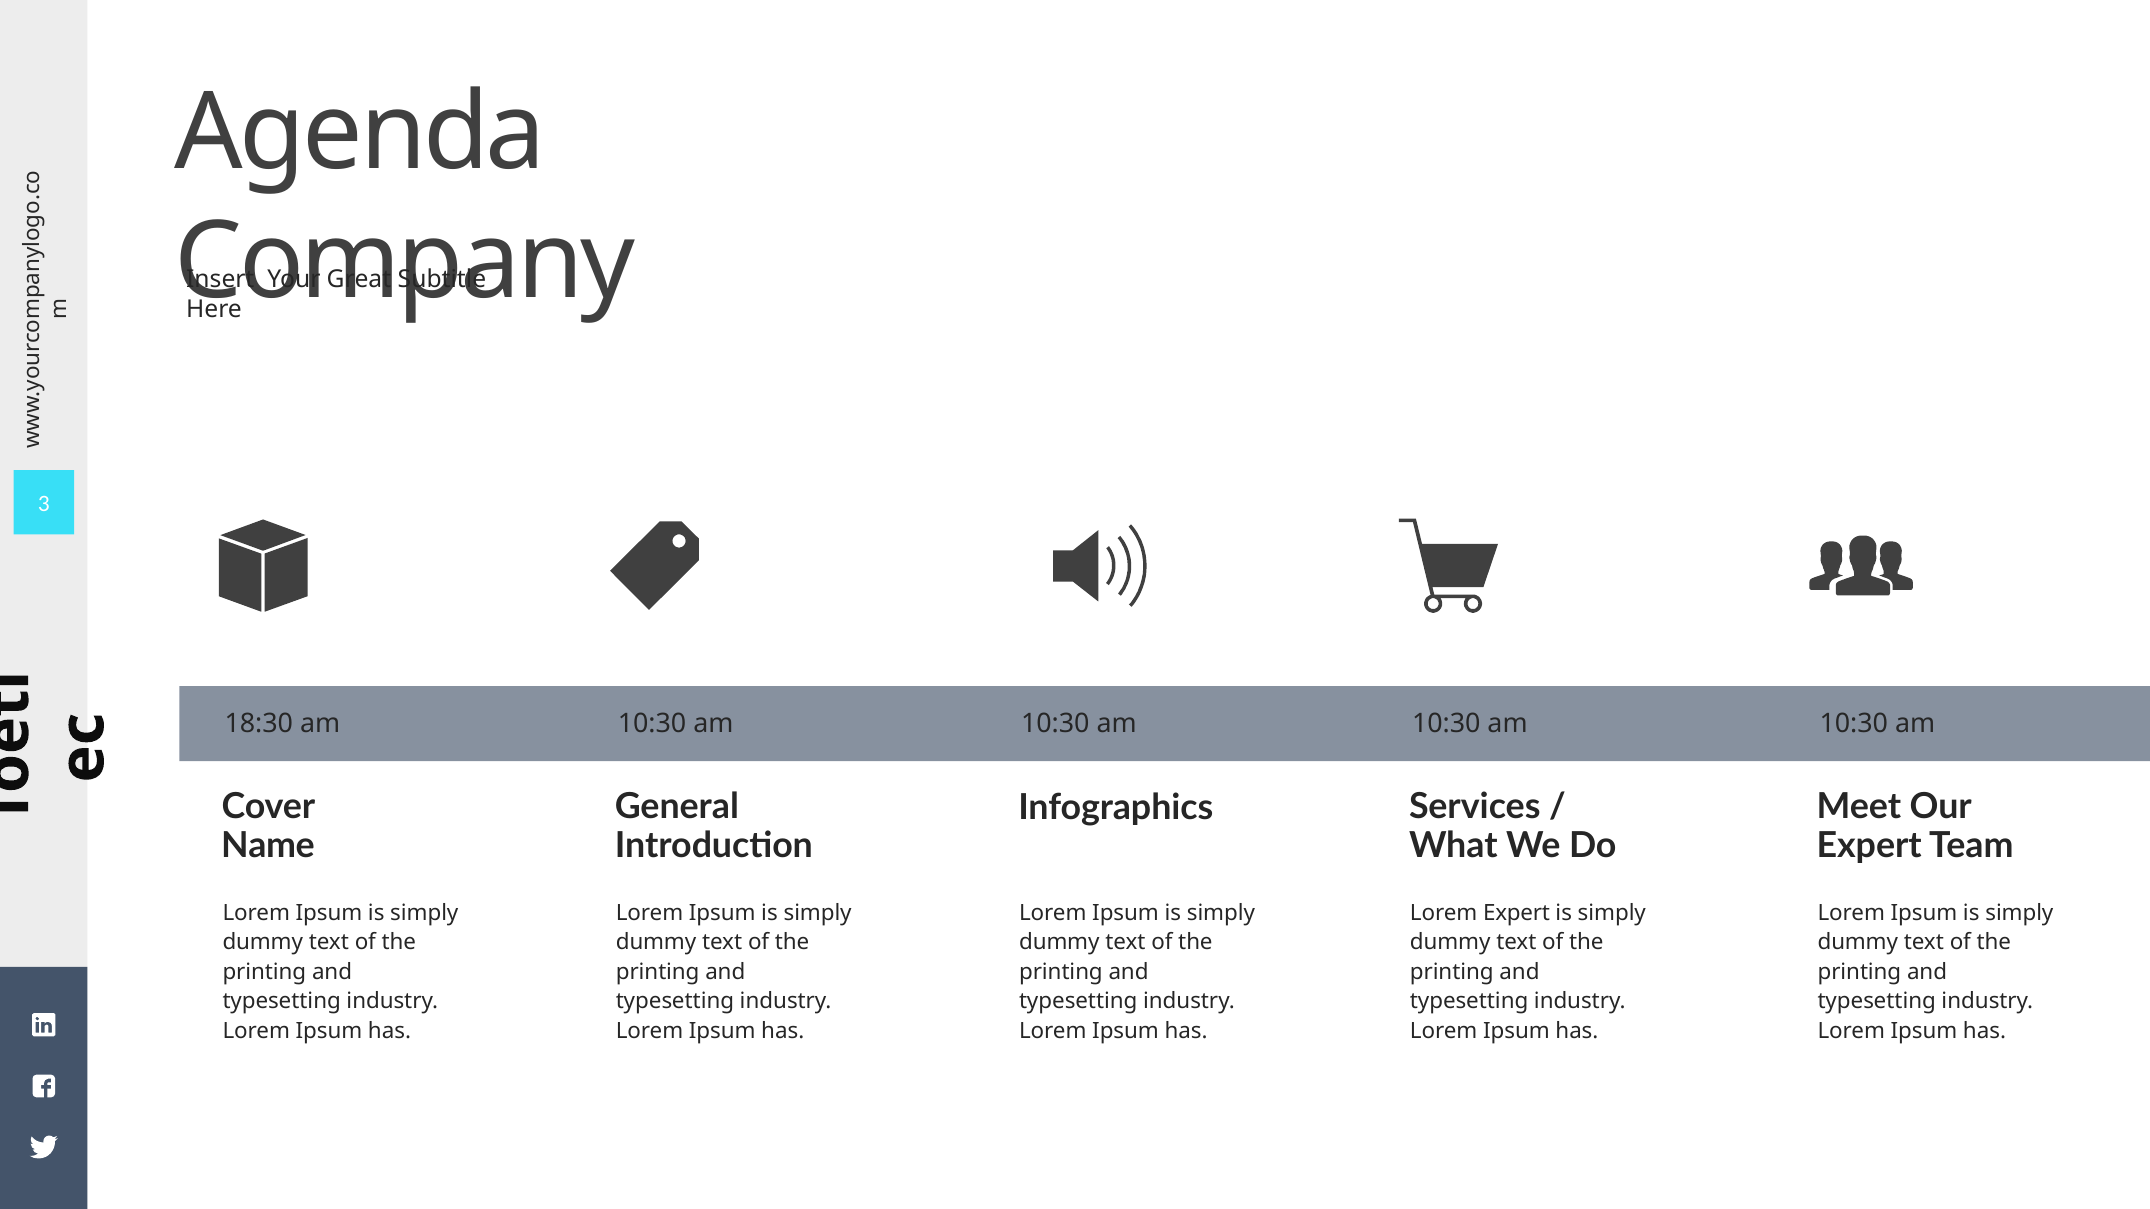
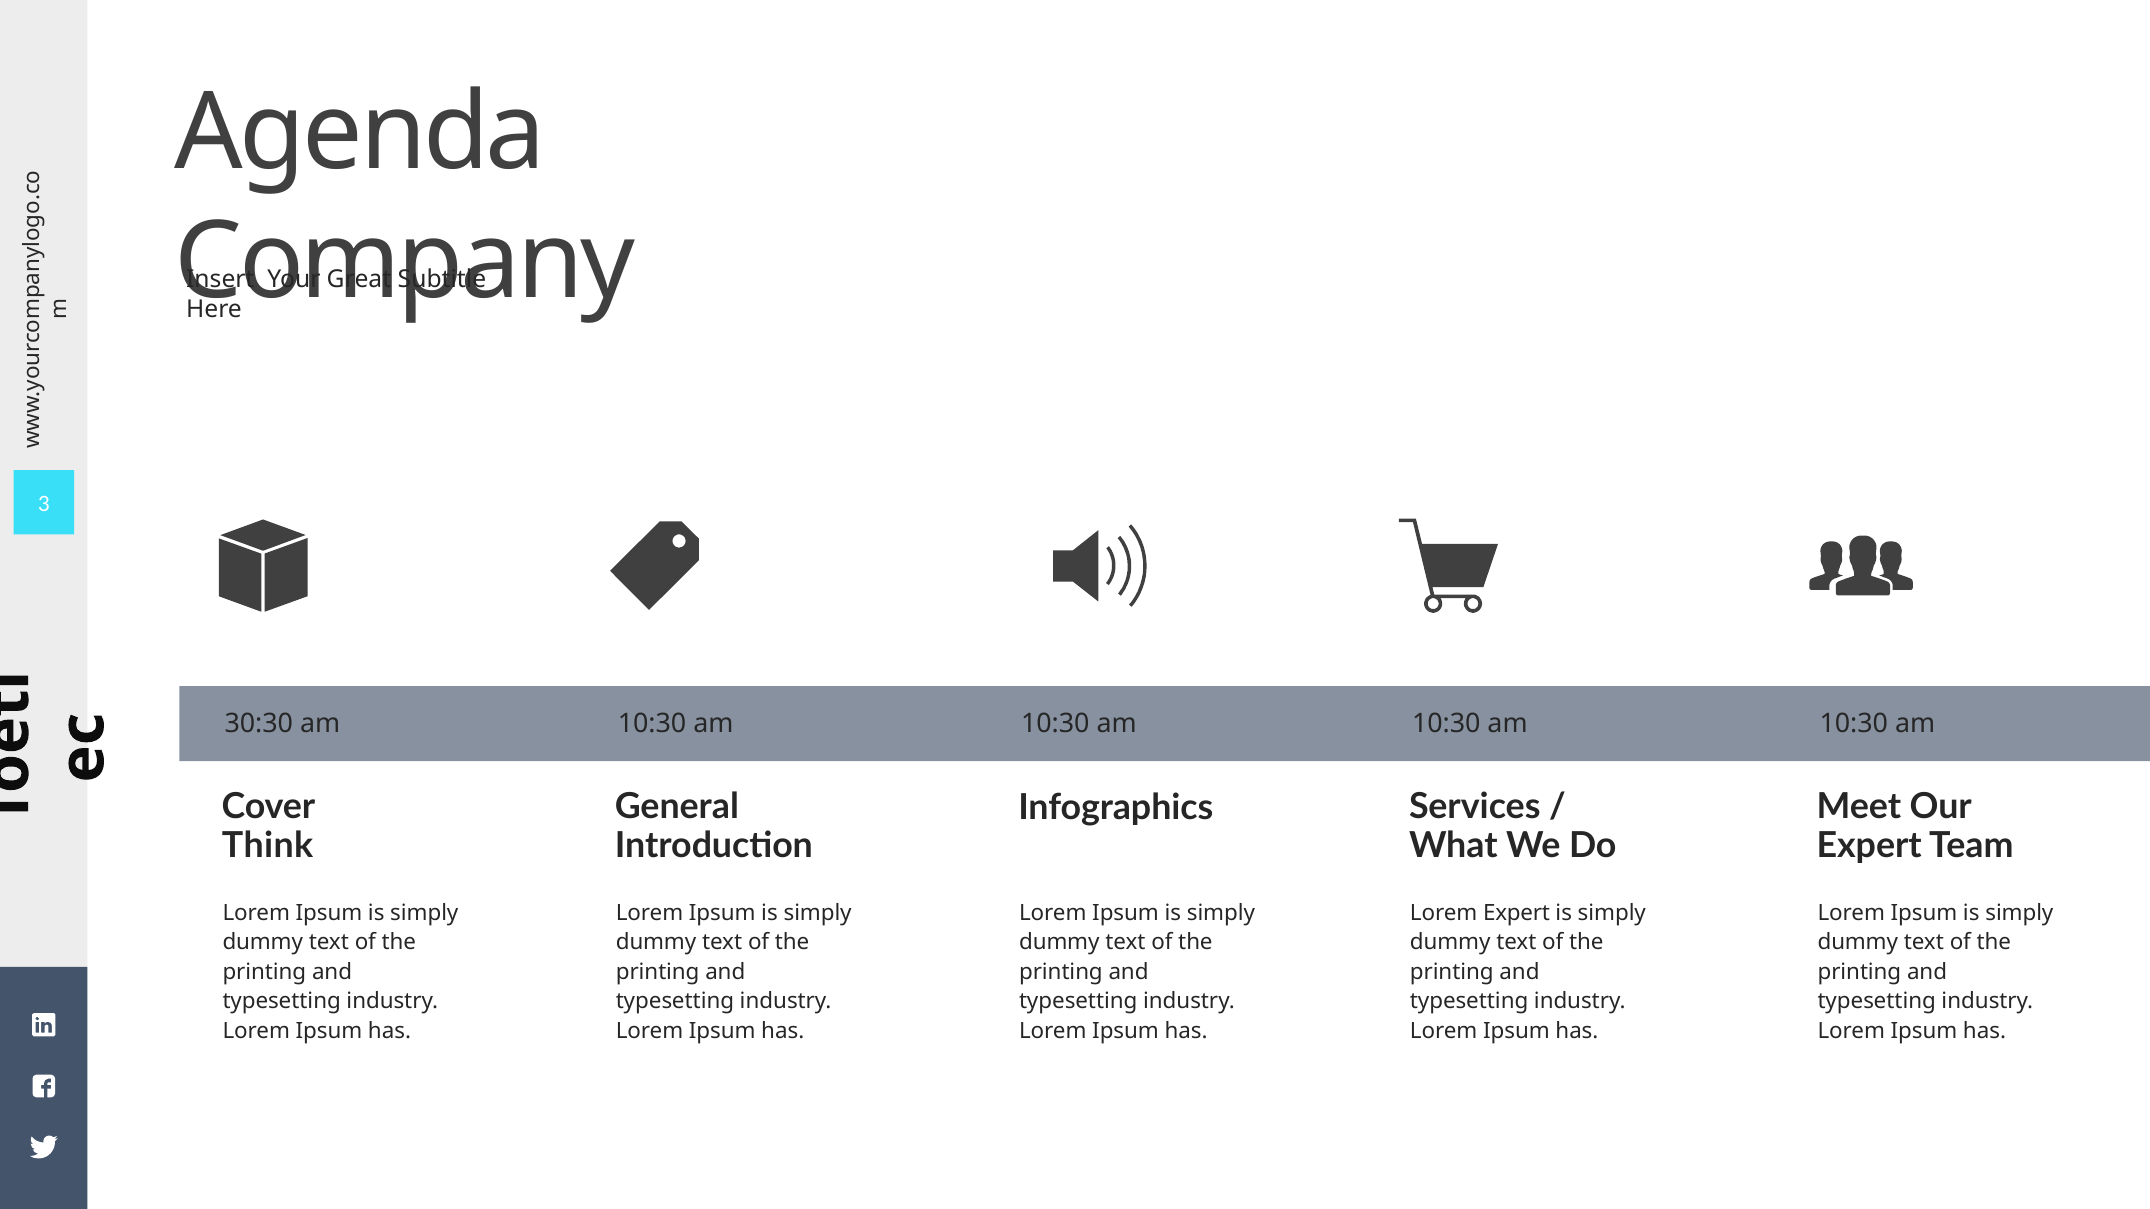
18:30: 18:30 -> 30:30 (259, 724)
Name: Name -> Think (268, 846)
